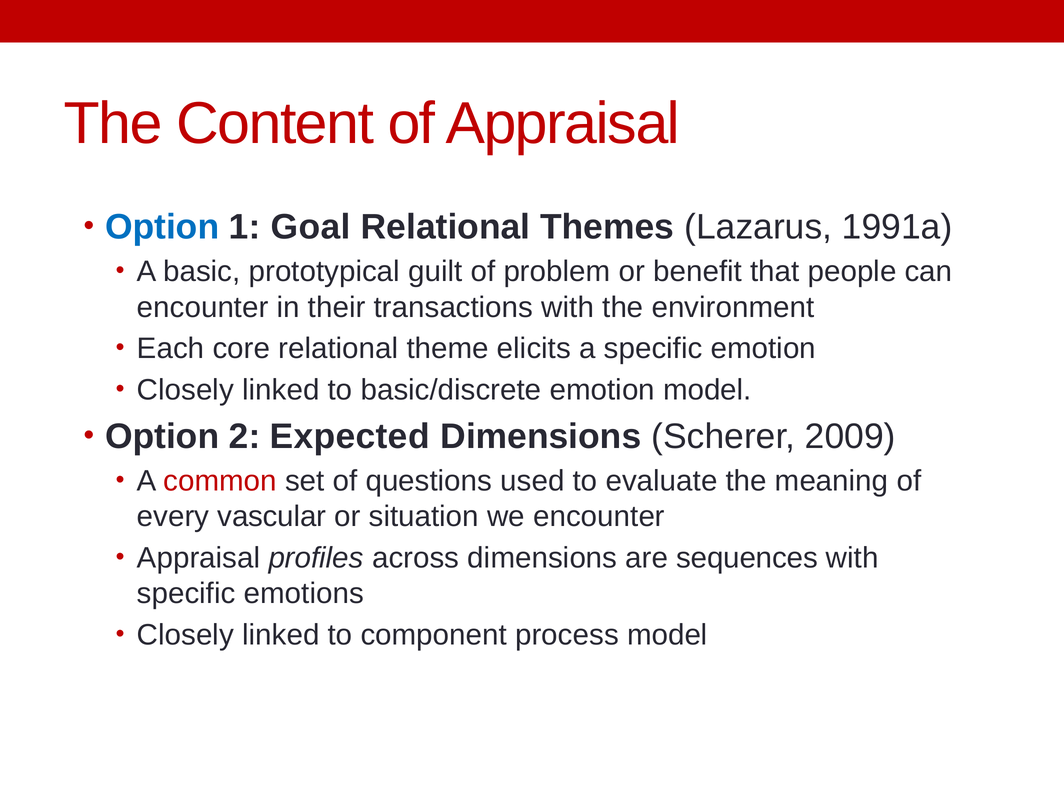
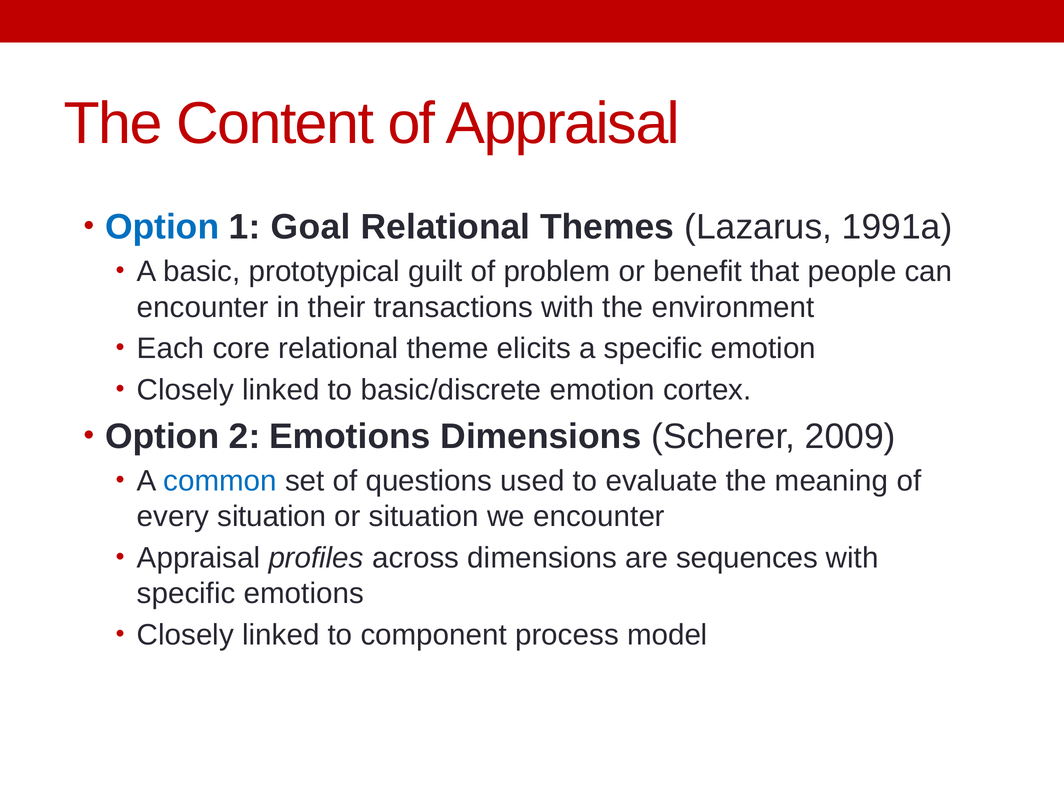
emotion model: model -> cortex (707, 390)
2 Expected: Expected -> Emotions (350, 437)
common colour: red -> blue (220, 481)
every vascular: vascular -> situation (272, 517)
